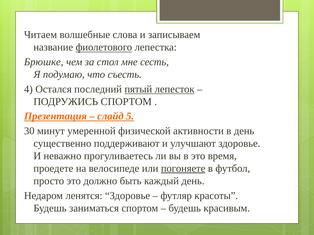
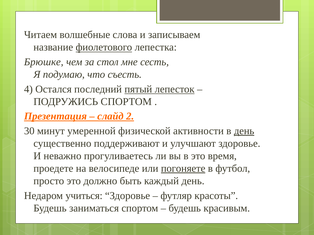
5: 5 -> 2 (130, 116)
день underline: none -> present (244, 131)
ленятся: ленятся -> учиться (84, 196)
